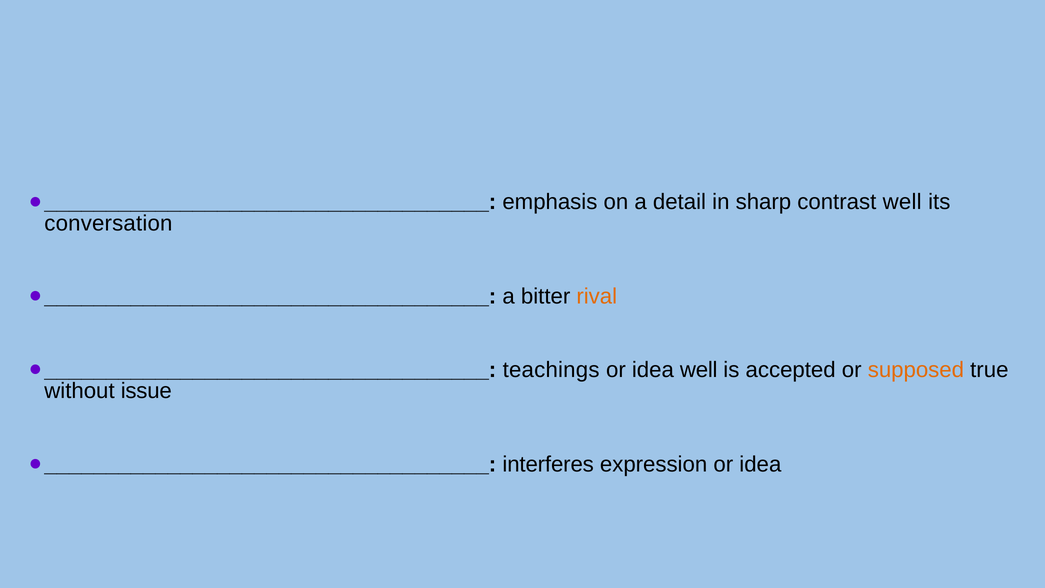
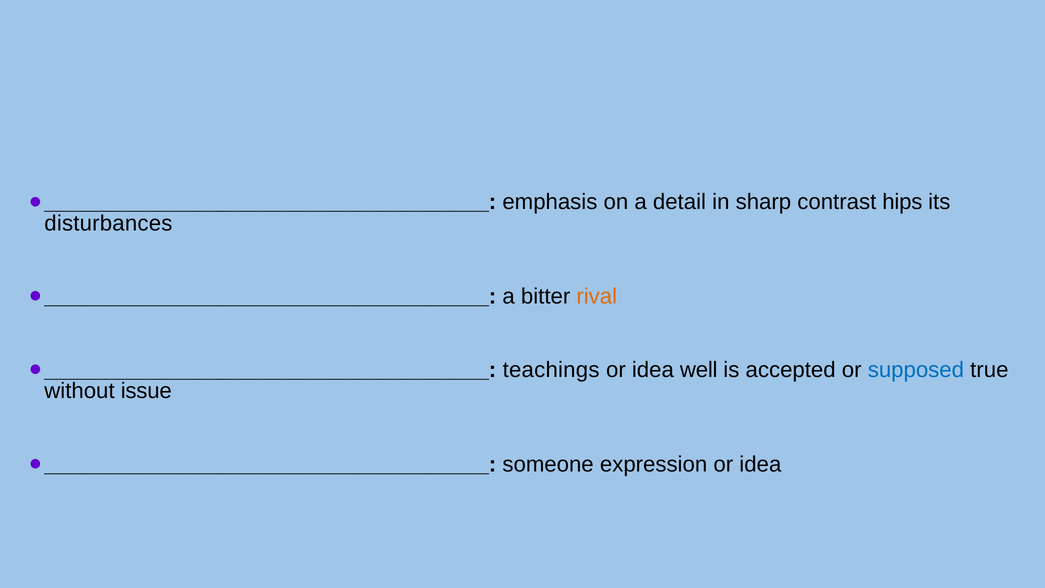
contrast well: well -> hips (902, 202)
conversation: conversation -> disturbances (108, 223)
supposed colour: orange -> blue (916, 370)
interferes: interferes -> someone (548, 464)
